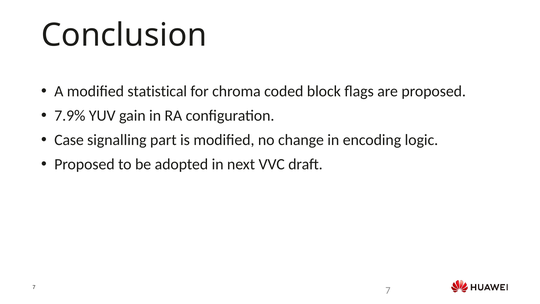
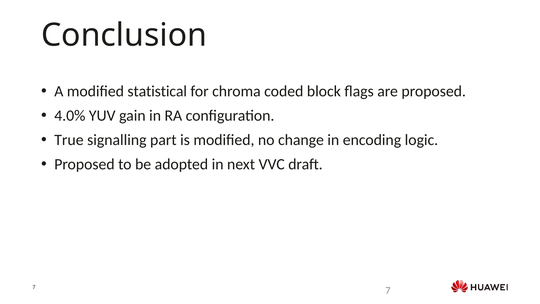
7.9%: 7.9% -> 4.0% (70, 116)
Case: Case -> True (69, 140)
